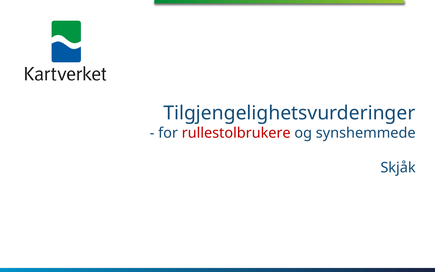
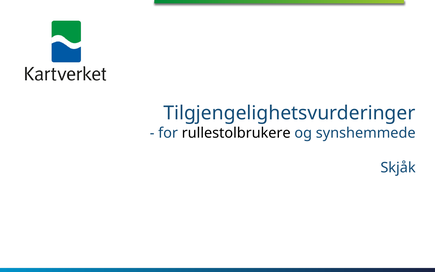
rullestolbrukere colour: red -> black (236, 133)
